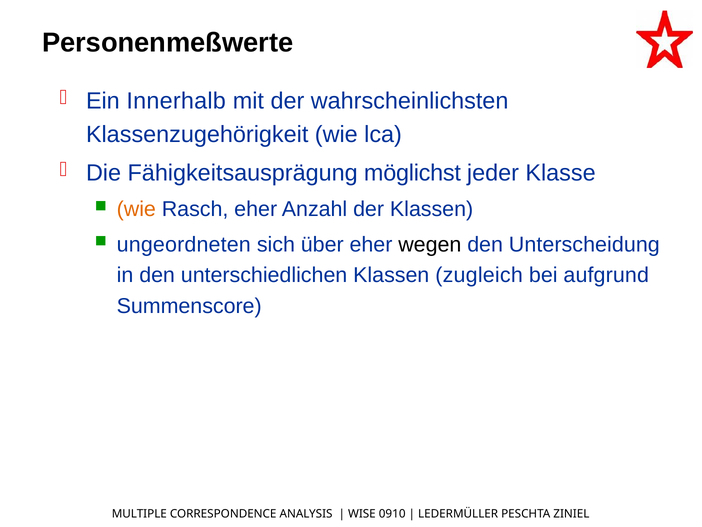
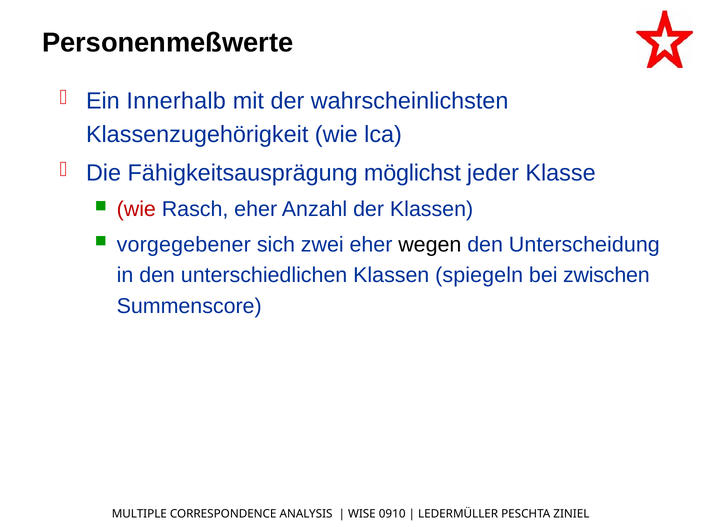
wie colour: orange -> red (136, 209)
ungeordneten: ungeordneten -> vorgegebener (184, 244)
über: über -> zwei (322, 244)
zugleich: zugleich -> spiegeln (479, 275)
aufgrund: aufgrund -> zwischen (606, 275)
